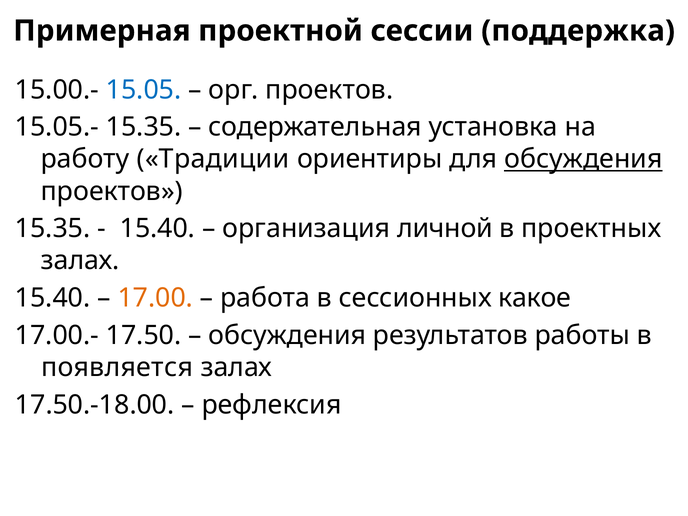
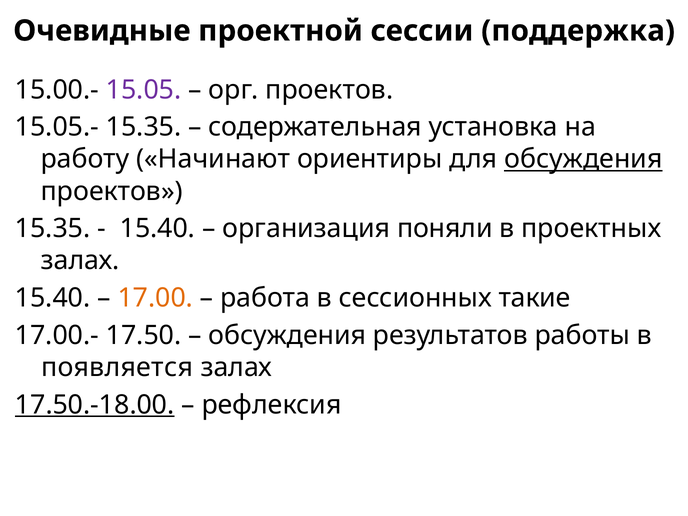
Примерная: Примерная -> Очевидные (102, 31)
15.05 colour: blue -> purple (144, 90)
Традиции: Традиции -> Начинают (213, 159)
личной: личной -> поняли (445, 229)
какое: какое -> такие (535, 298)
17.50.-18.00 underline: none -> present (95, 405)
